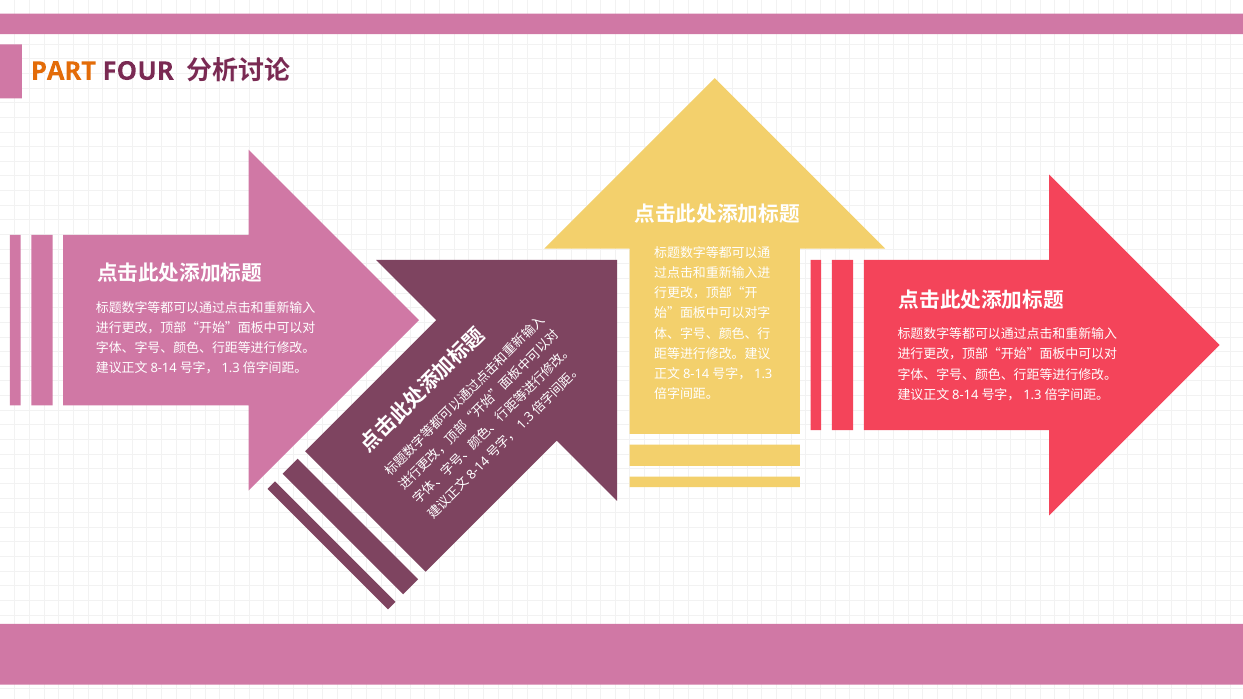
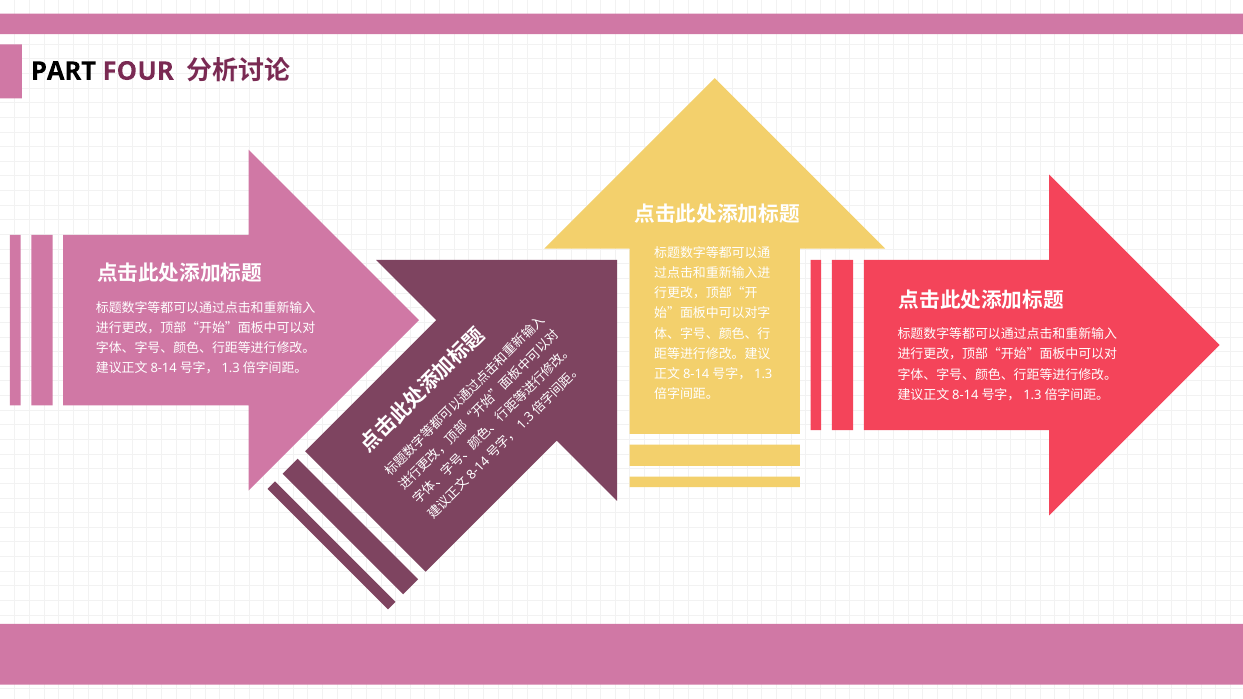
PART colour: orange -> black (64, 71)
